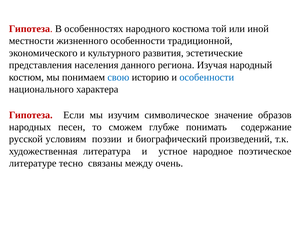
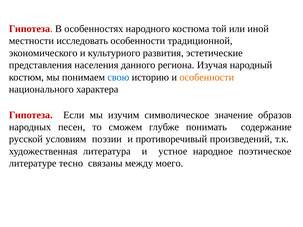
жизненного: жизненного -> исследовать (82, 41)
особенности colour: blue -> orange (207, 77)
биографический: биографический -> противоречивый (171, 139)
очень: очень -> моего (169, 164)
